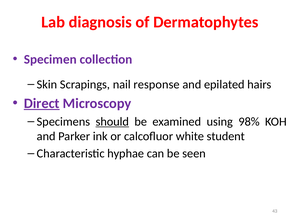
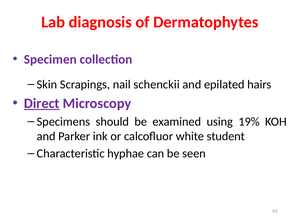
response: response -> schenckii (157, 84)
should underline: present -> none (112, 122)
98%: 98% -> 19% (249, 122)
